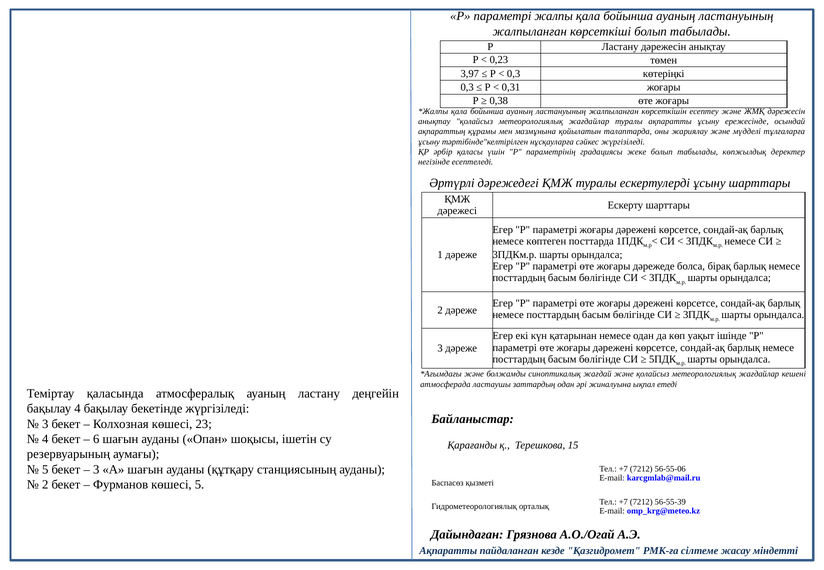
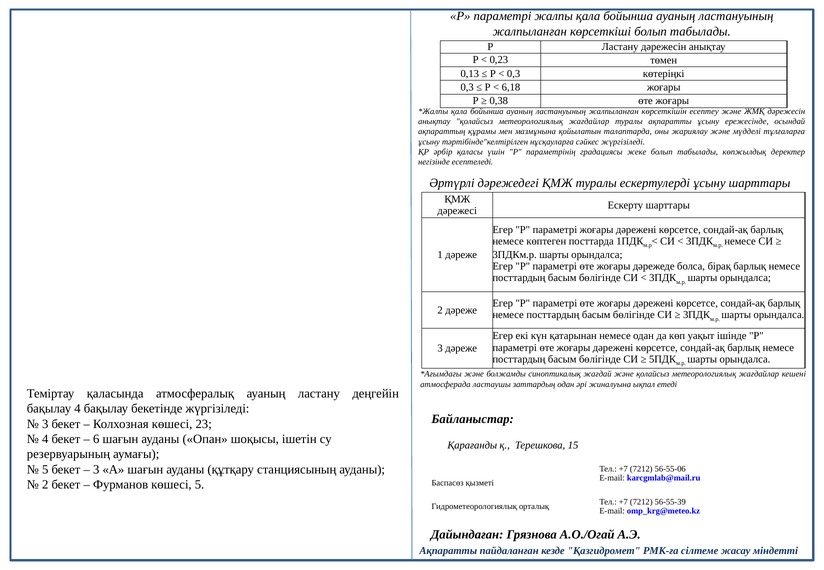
3,97: 3,97 -> 0,13 (470, 74)
0,31: 0,31 -> 6,18 (511, 87)
